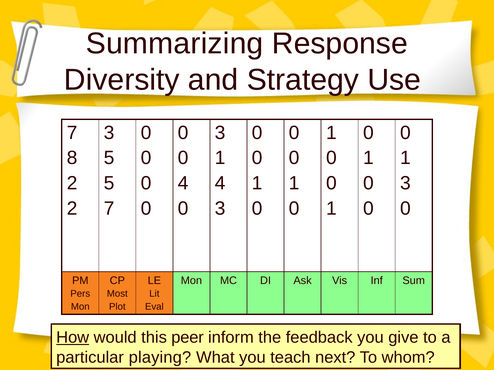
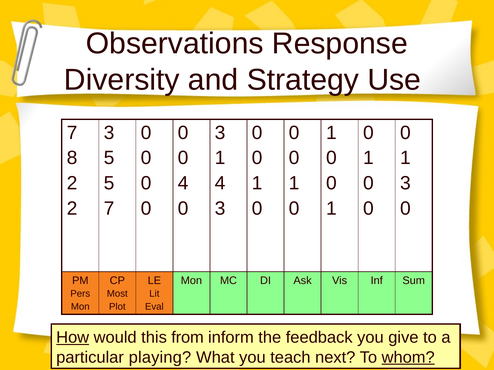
Summarizing: Summarizing -> Observations (175, 44)
peer: peer -> from (188, 338)
whom underline: none -> present (408, 358)
